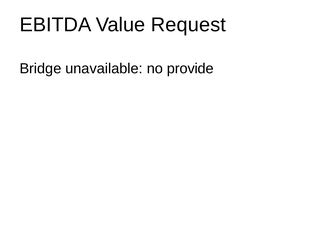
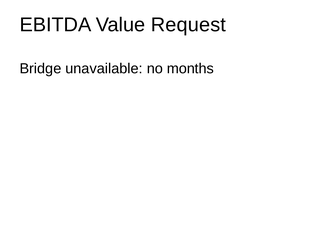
provide: provide -> months (190, 68)
